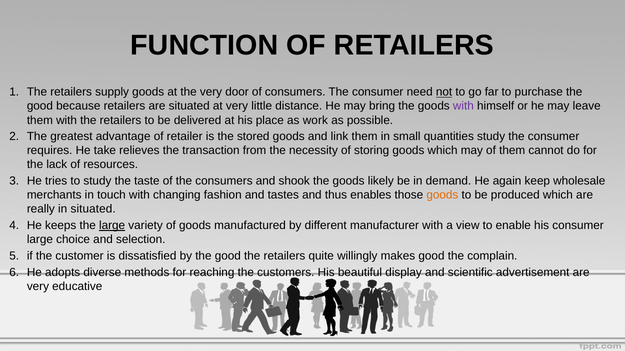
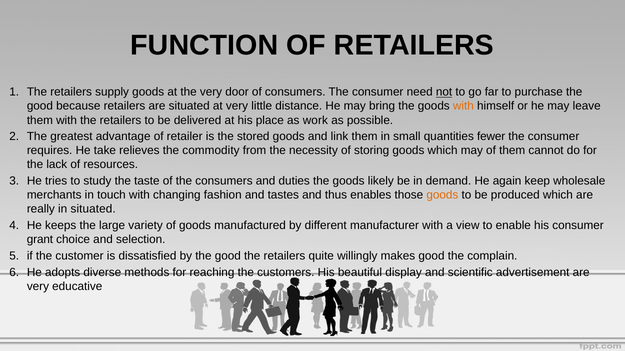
with colour: purple -> orange (463, 106)
quantities study: study -> fewer (491, 137)
transaction: transaction -> commodity (211, 151)
shook: shook -> duties (294, 181)
large underline: present -> none (112, 226)
large: large -> grant (40, 240)
